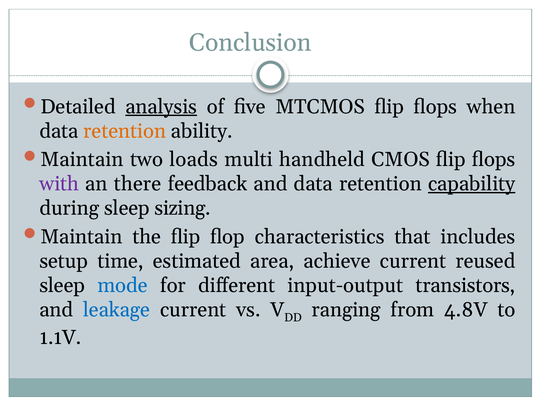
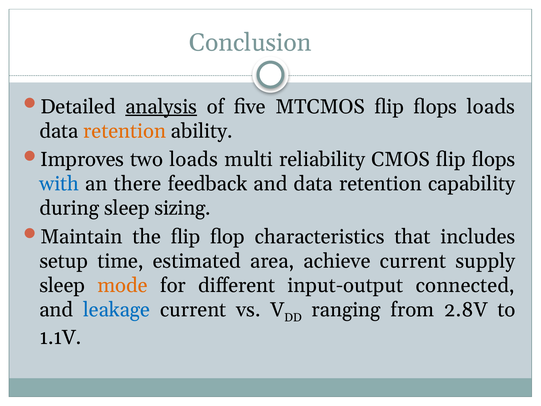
flops when: when -> loads (491, 107)
Maintain: Maintain -> Improves (82, 159)
handheld: handheld -> reliability (322, 159)
with colour: purple -> blue (59, 184)
capability underline: present -> none (472, 184)
reused: reused -> supply (485, 261)
mode colour: blue -> orange (123, 285)
transistors: transistors -> connected (465, 285)
4.8V: 4.8V -> 2.8V (466, 310)
